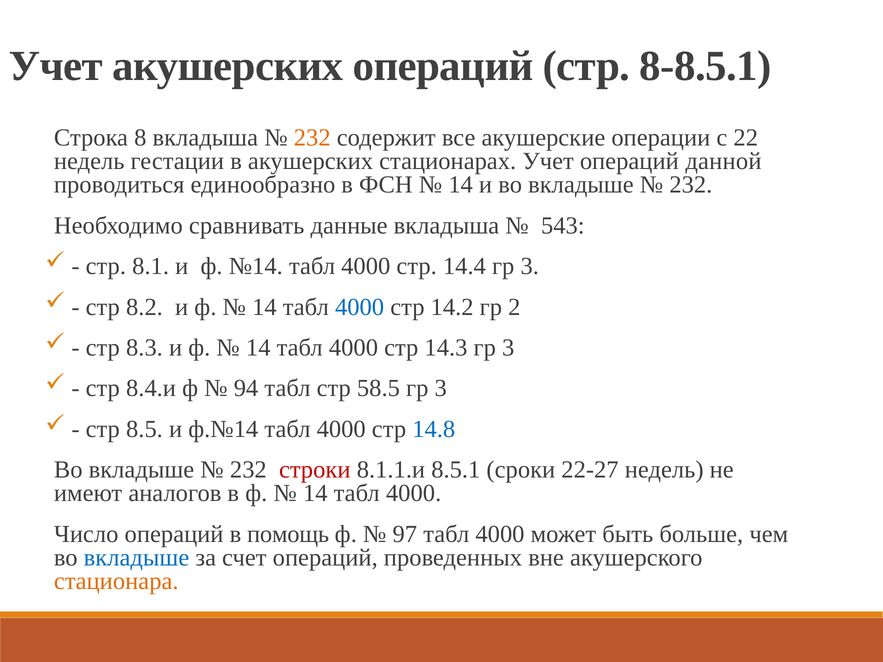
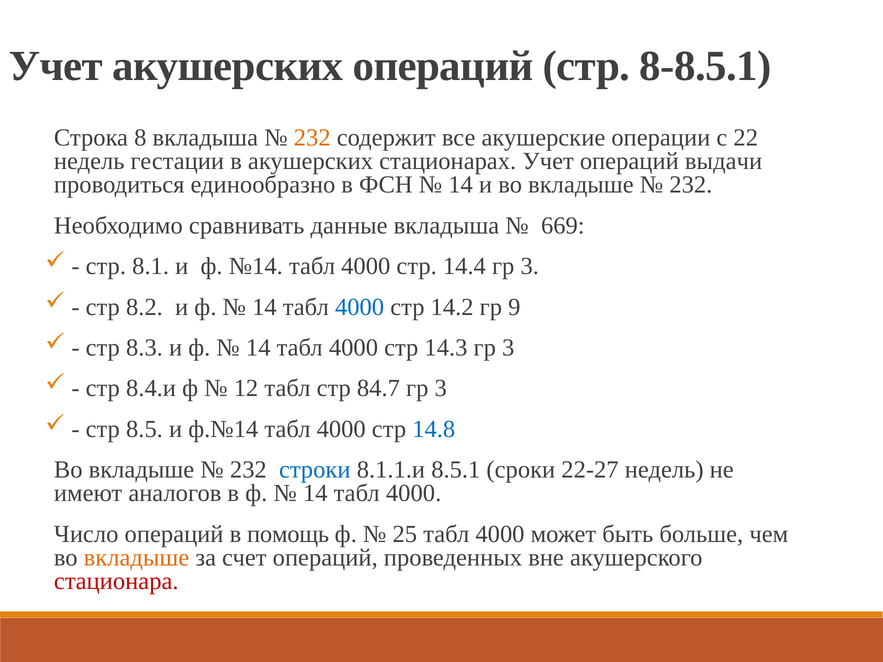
данной: данной -> выдачи (724, 161)
543: 543 -> 669 (563, 226)
2: 2 -> 9 (514, 307)
94: 94 -> 12 (246, 389)
58.5: 58.5 -> 84.7 (378, 389)
строки colour: red -> blue (315, 470)
97: 97 -> 25 (405, 534)
вкладыше colour: blue -> orange (136, 558)
стационара colour: orange -> red (116, 581)
